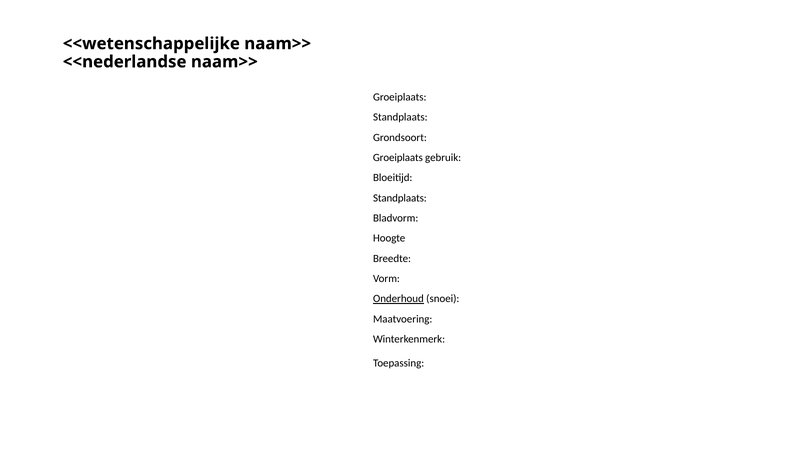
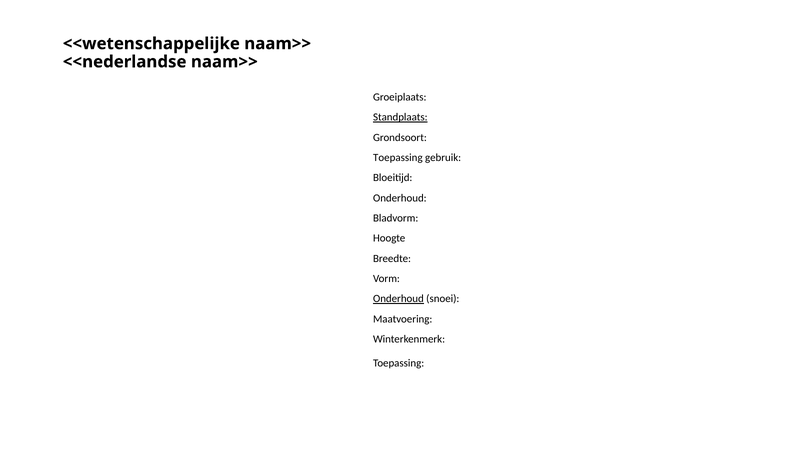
Standplaats underline: none -> present (400, 117)
Groeiplaats: Groeiplaats -> Toepassing (398, 158)
Standplaats: Standplaats -> Onderhoud (400, 198)
